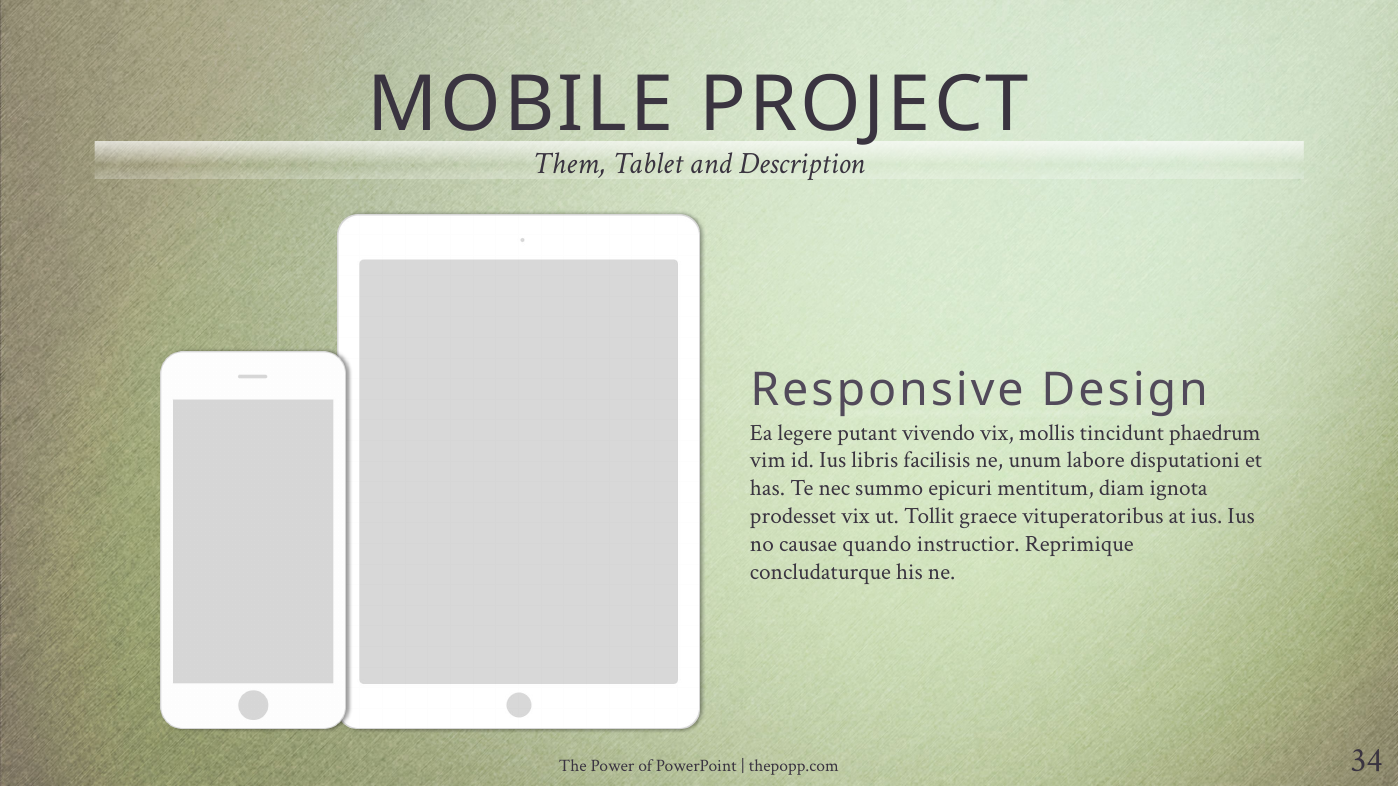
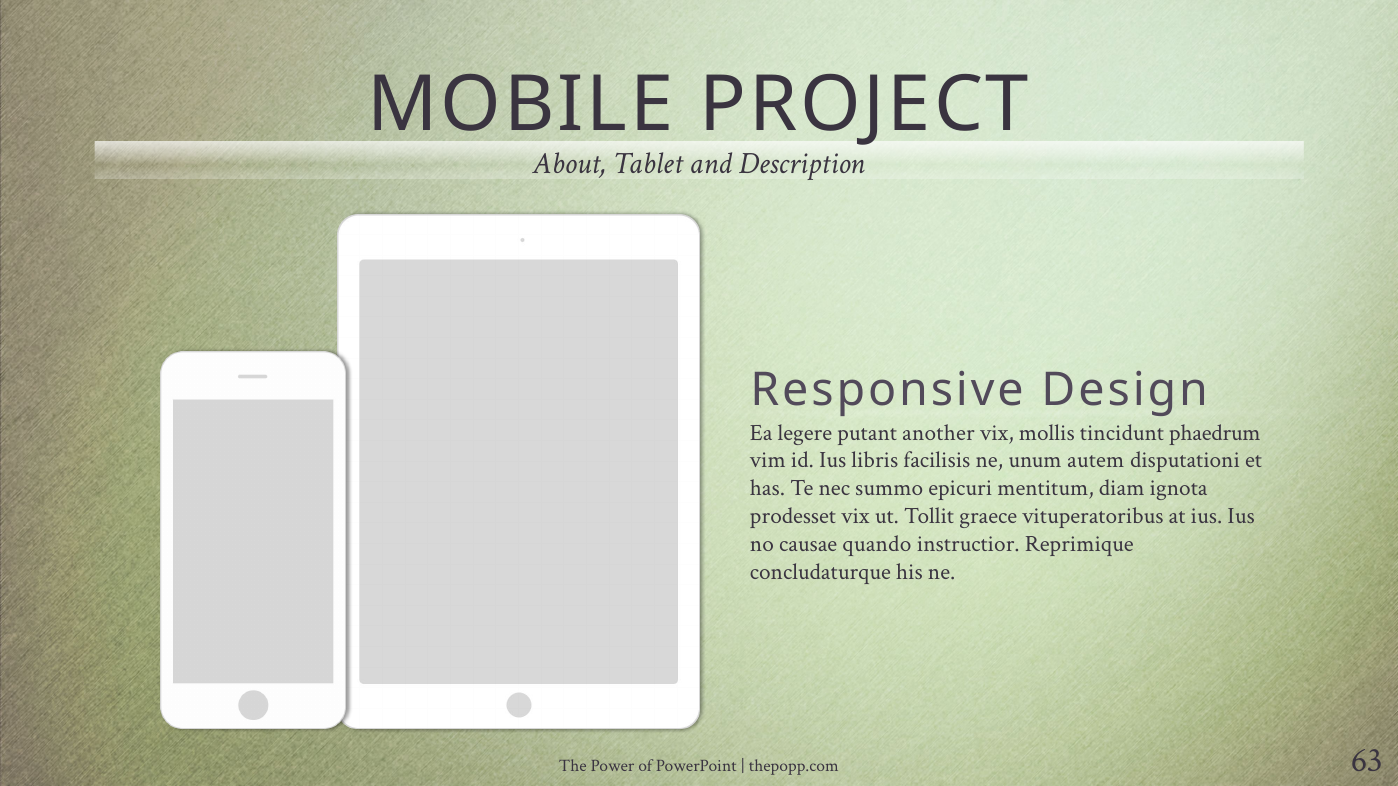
Them: Them -> About (570, 164)
vivendo: vivendo -> another (938, 433)
labore: labore -> autem (1096, 461)
34: 34 -> 63 (1367, 761)
